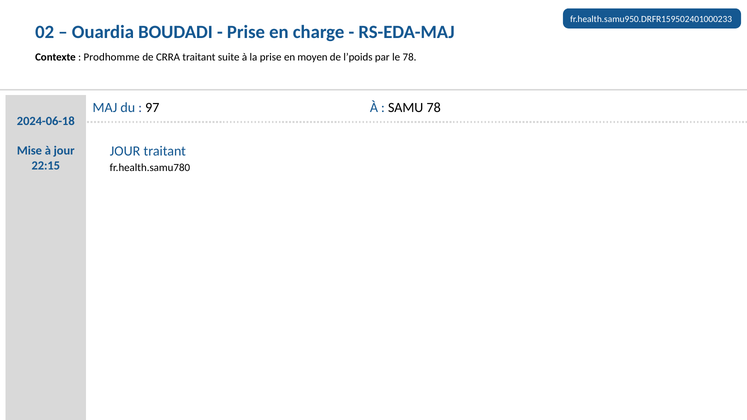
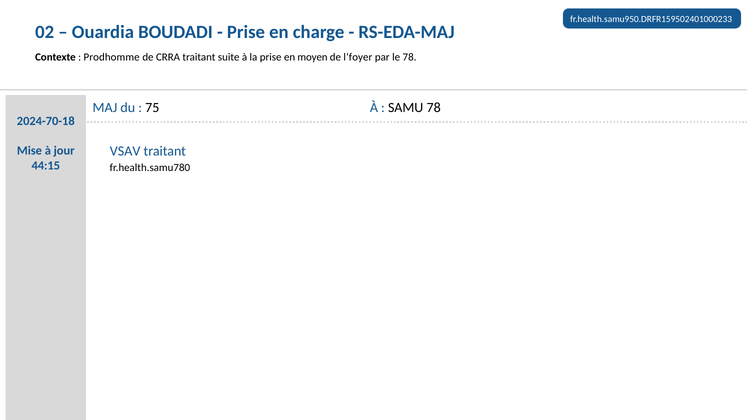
l’poids: l’poids -> l’foyer (358, 57)
97: 97 -> 75 (152, 108)
2024-06-18: 2024-06-18 -> 2024-70-18 (46, 121)
JOUR: JOUR -> VSAV (125, 151)
22:15: 22:15 -> 44:15 (46, 166)
